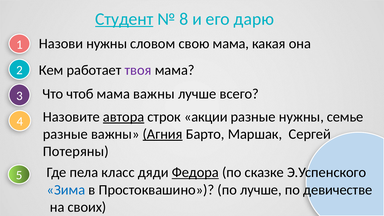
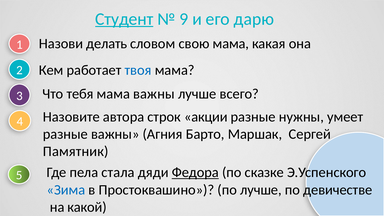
8: 8 -> 9 (184, 19)
Назови нужны: нужны -> делать (107, 44)
твоя colour: purple -> blue (138, 70)
чтоб: чтоб -> тебя (80, 94)
автора underline: present -> none (124, 117)
семье: семье -> умеет (345, 117)
Агния underline: present -> none (163, 134)
Потеряны: Потеряны -> Памятник (76, 151)
класс: класс -> стала (118, 172)
своих: своих -> какой (87, 207)
